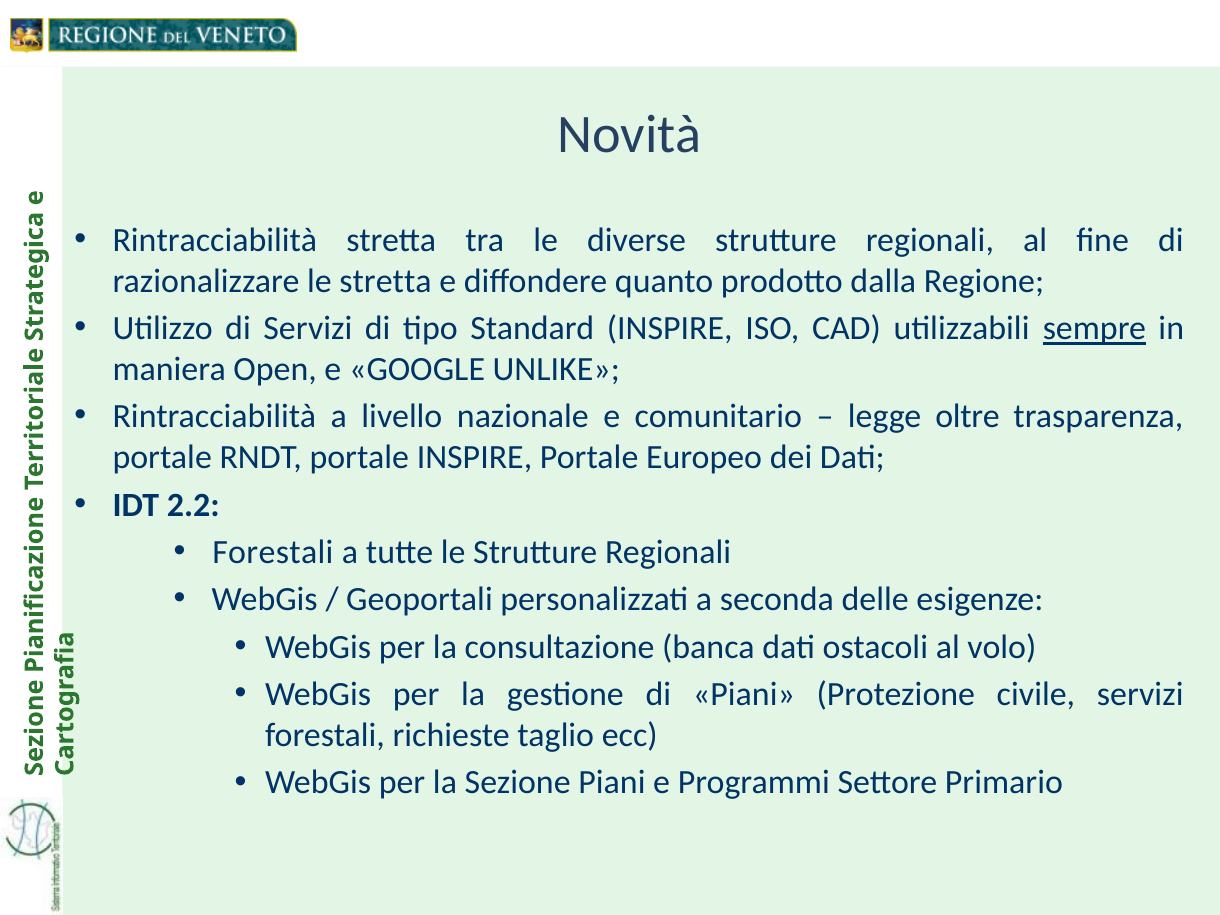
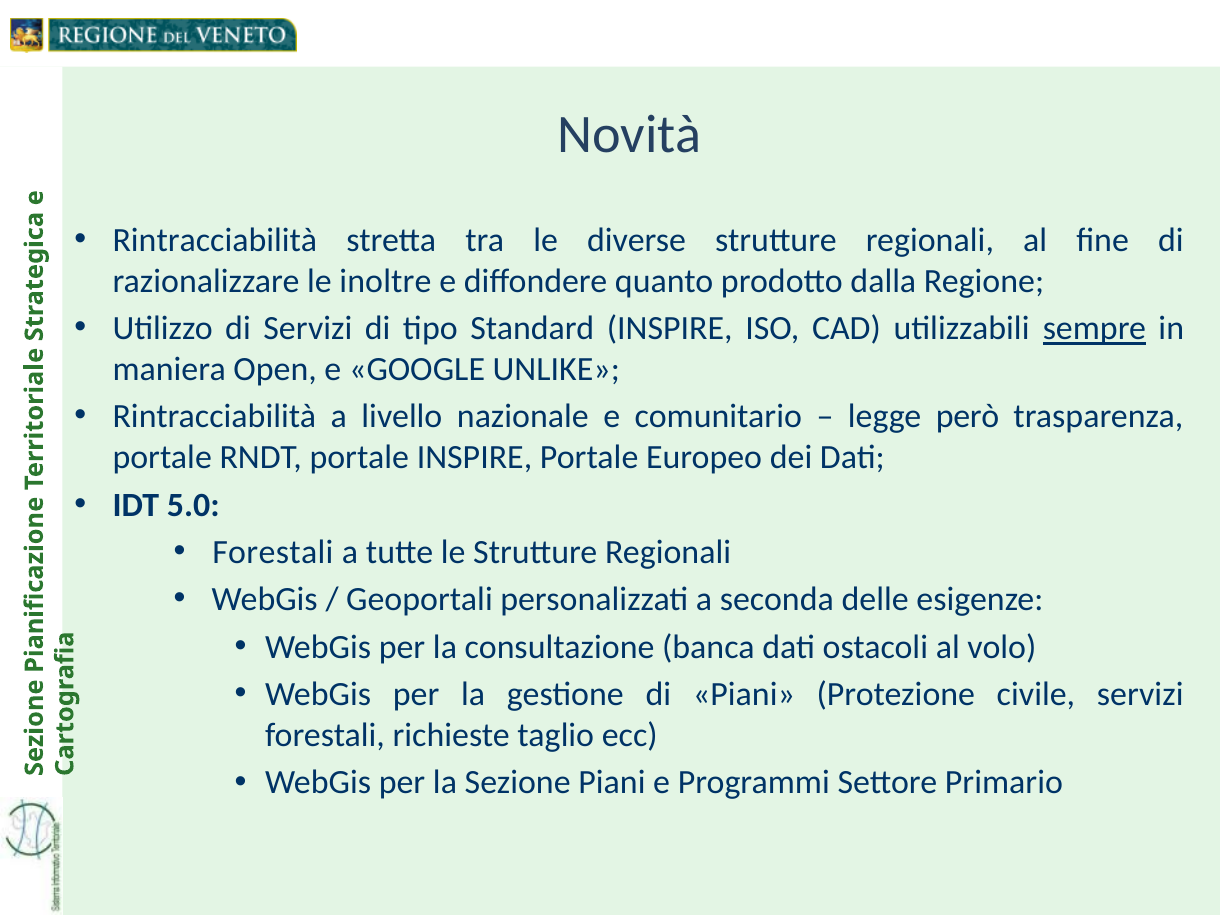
le stretta: stretta -> inoltre (385, 281)
oltre: oltre -> però (968, 417)
2.2: 2.2 -> 5.0 (193, 505)
